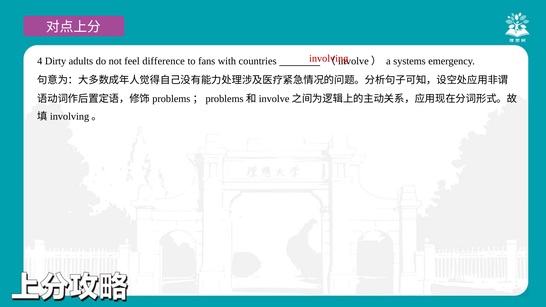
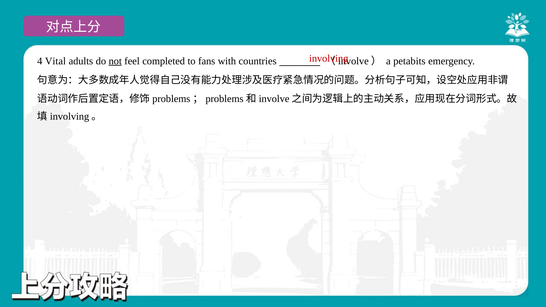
Dirty: Dirty -> Vital (55, 61)
not underline: none -> present (115, 61)
difference: difference -> completed (164, 61)
systems: systems -> petabits (409, 61)
